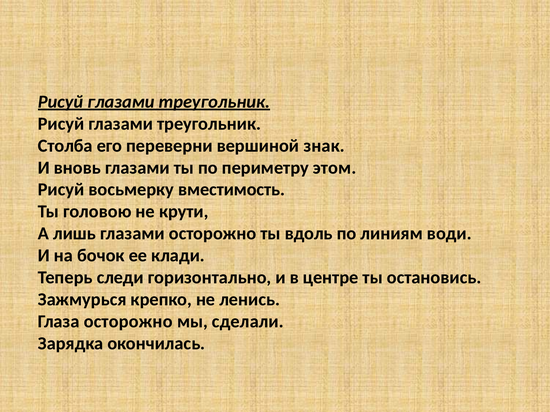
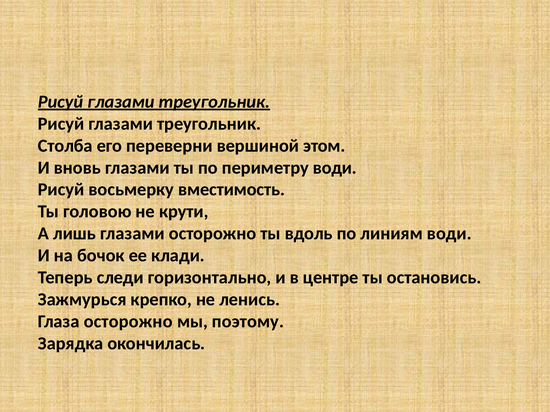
знак: знак -> этом (324, 146)
периметру этом: этом -> води (335, 168)
сделали: сделали -> поэтому (248, 322)
